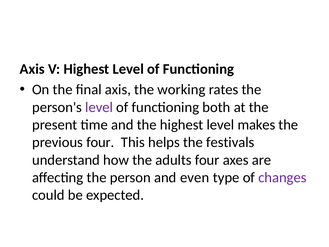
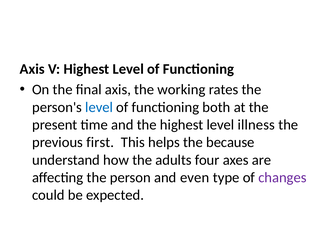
level colour: purple -> blue (99, 107)
makes: makes -> illness (256, 125)
previous four: four -> first (100, 142)
festivals: festivals -> because (230, 142)
